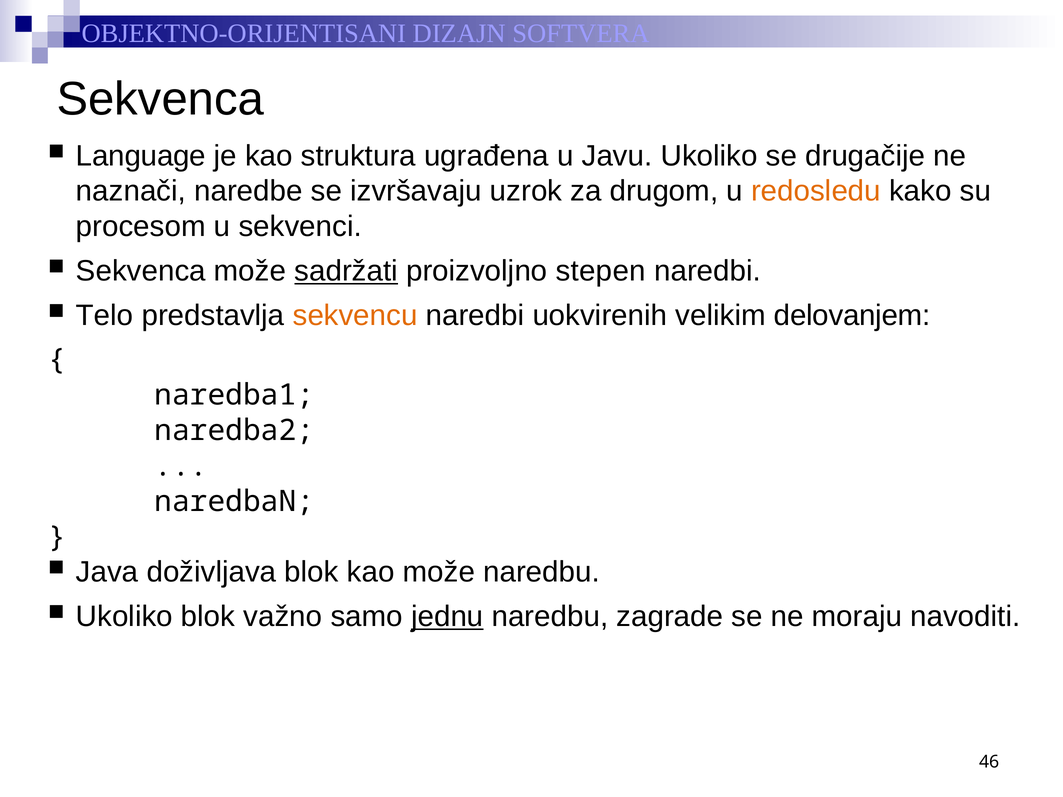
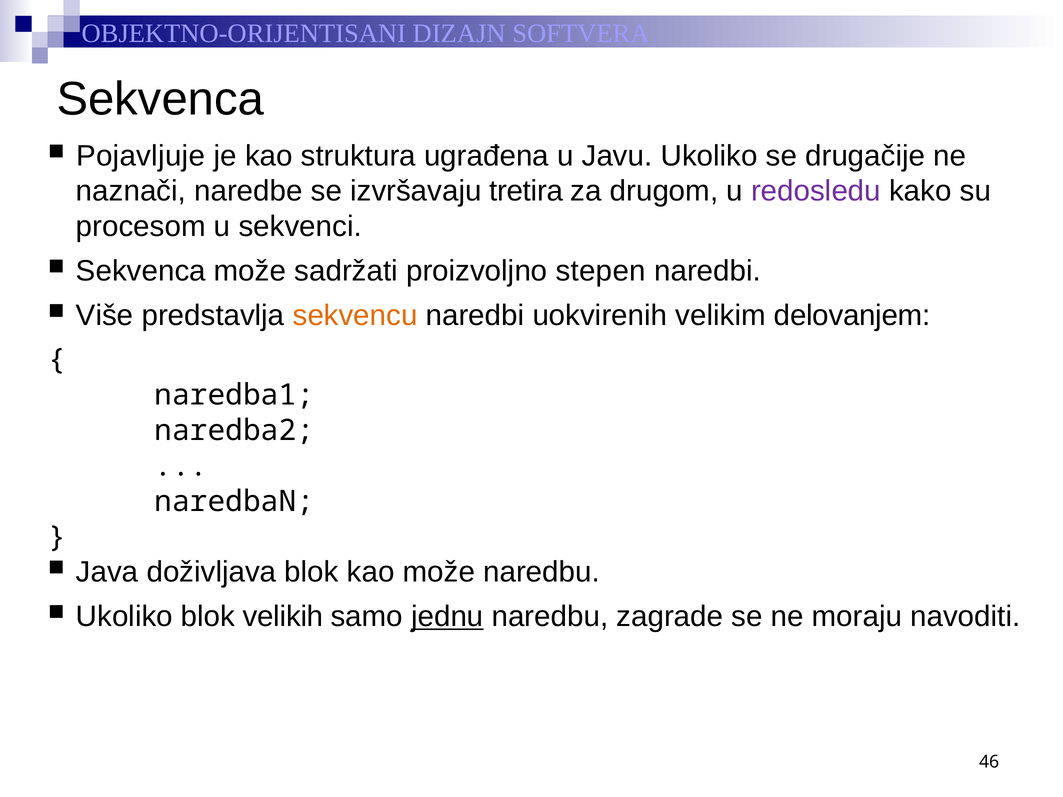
Language: Language -> Pojavljuje (141, 156)
uzrok: uzrok -> tretira (526, 191)
redosledu colour: orange -> purple (816, 191)
sadržati underline: present -> none (346, 271)
Telo: Telo -> Više (105, 315)
važno: važno -> velikih (283, 617)
